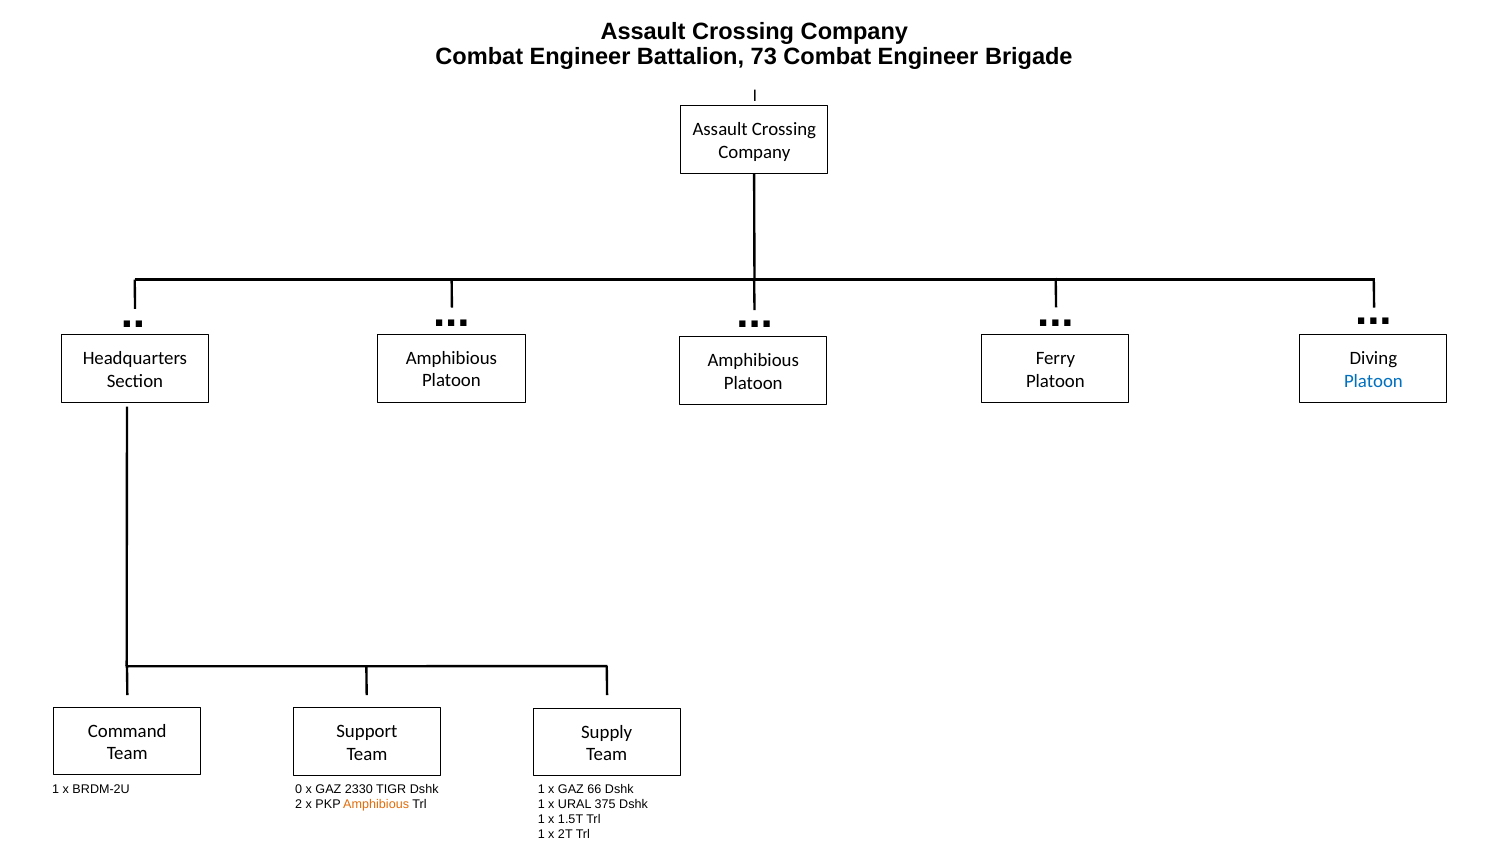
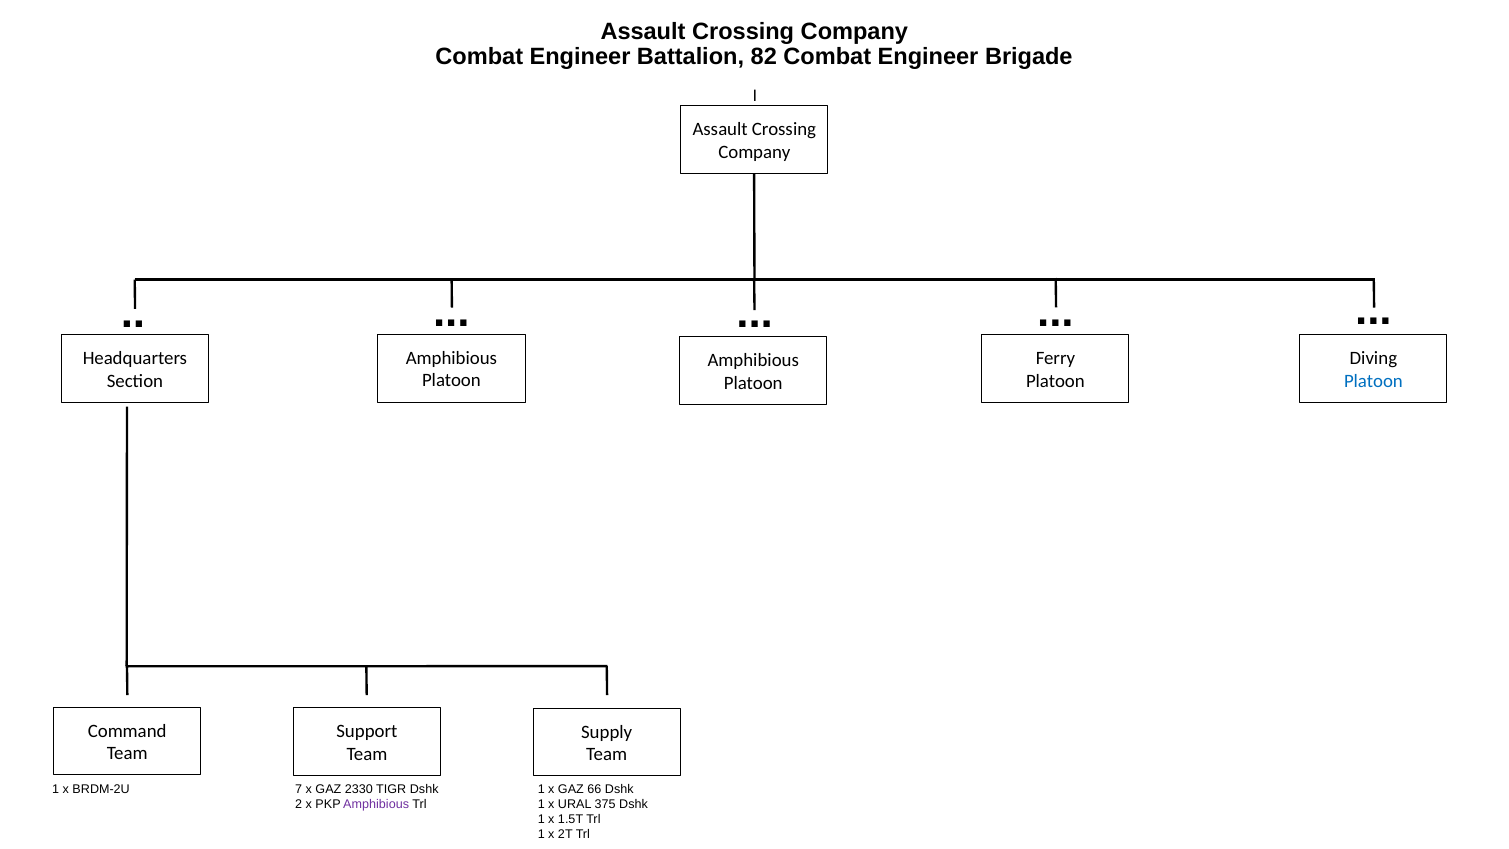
73: 73 -> 82 (764, 57)
0: 0 -> 7 (299, 789)
Amphibious colour: orange -> purple (376, 804)
